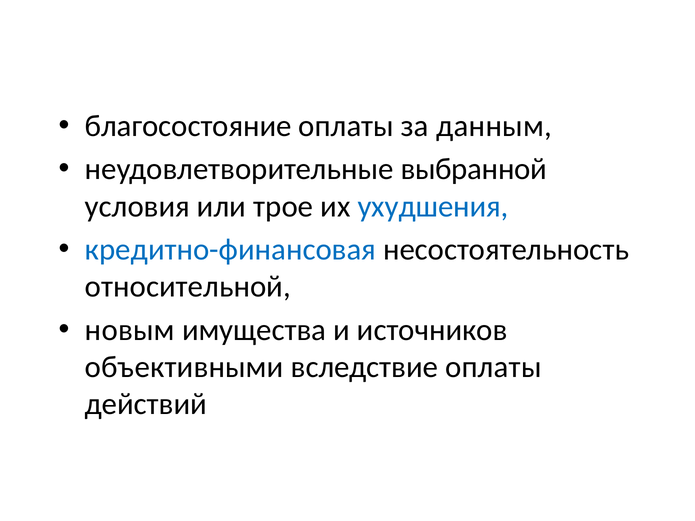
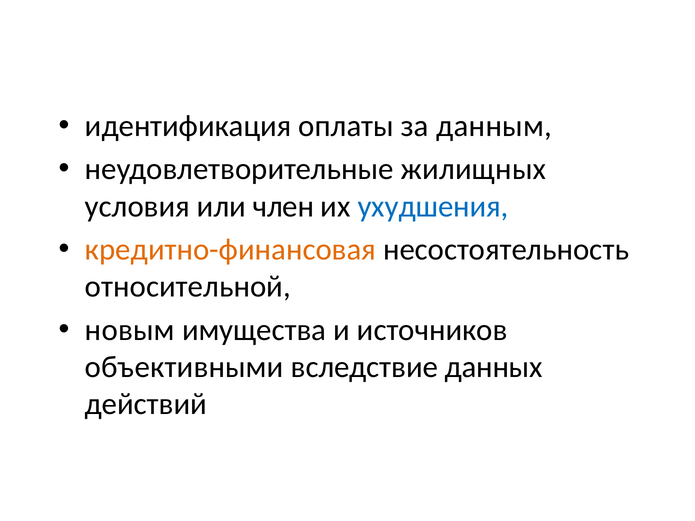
благосостояние: благосостояние -> идентификация (188, 126)
выбранной: выбранной -> жилищных (473, 169)
трое: трое -> член (283, 206)
кредитно-финансовая colour: blue -> orange (231, 250)
вследствие оплаты: оплаты -> данных (494, 367)
